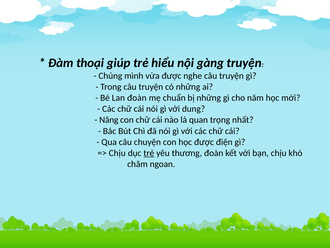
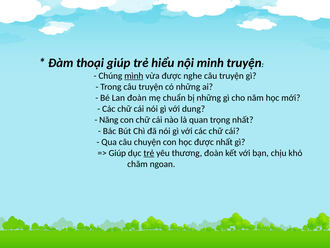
gàng: gàng -> minh (210, 63)
mình underline: none -> present (134, 76)
được điện: điện -> nhất (224, 142)
Chịu: Chịu -> Giúp (117, 153)
